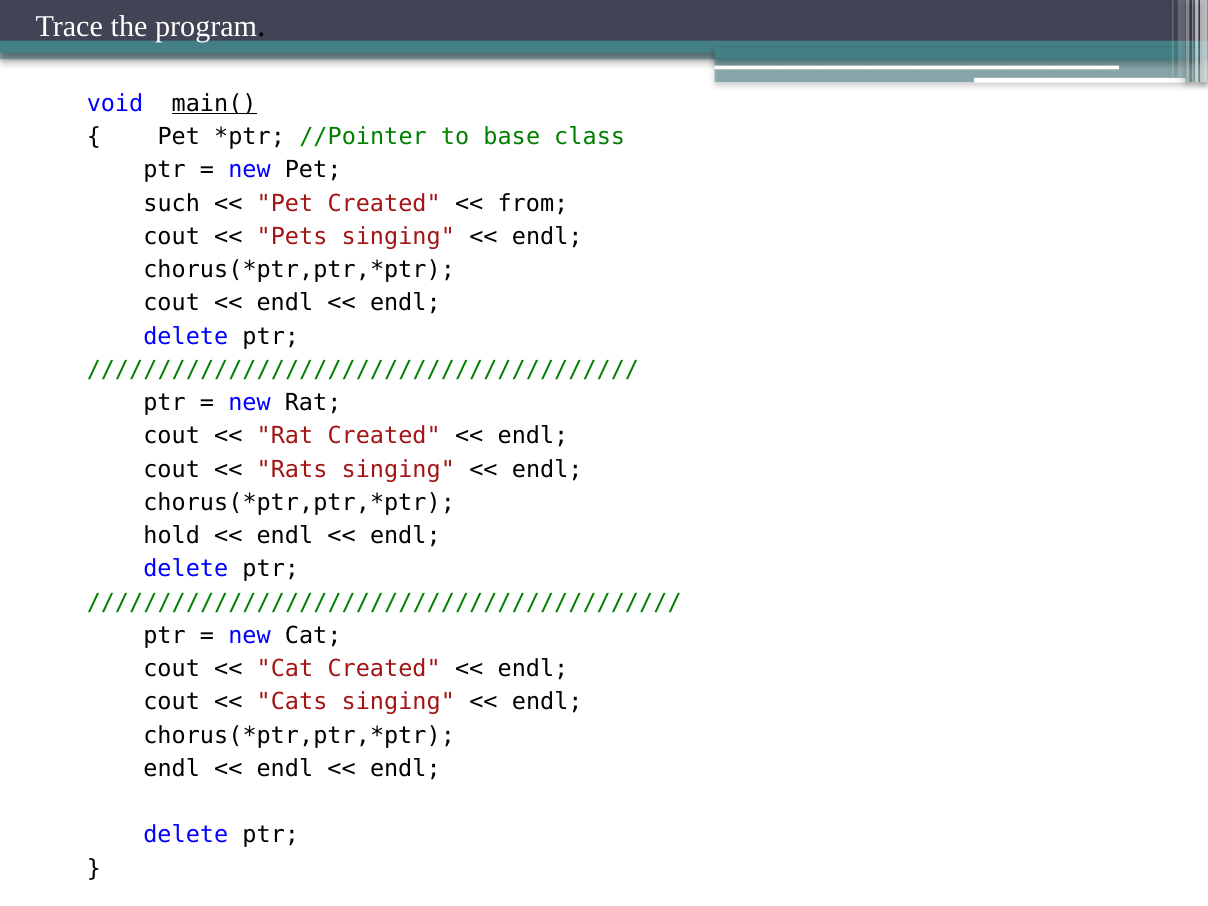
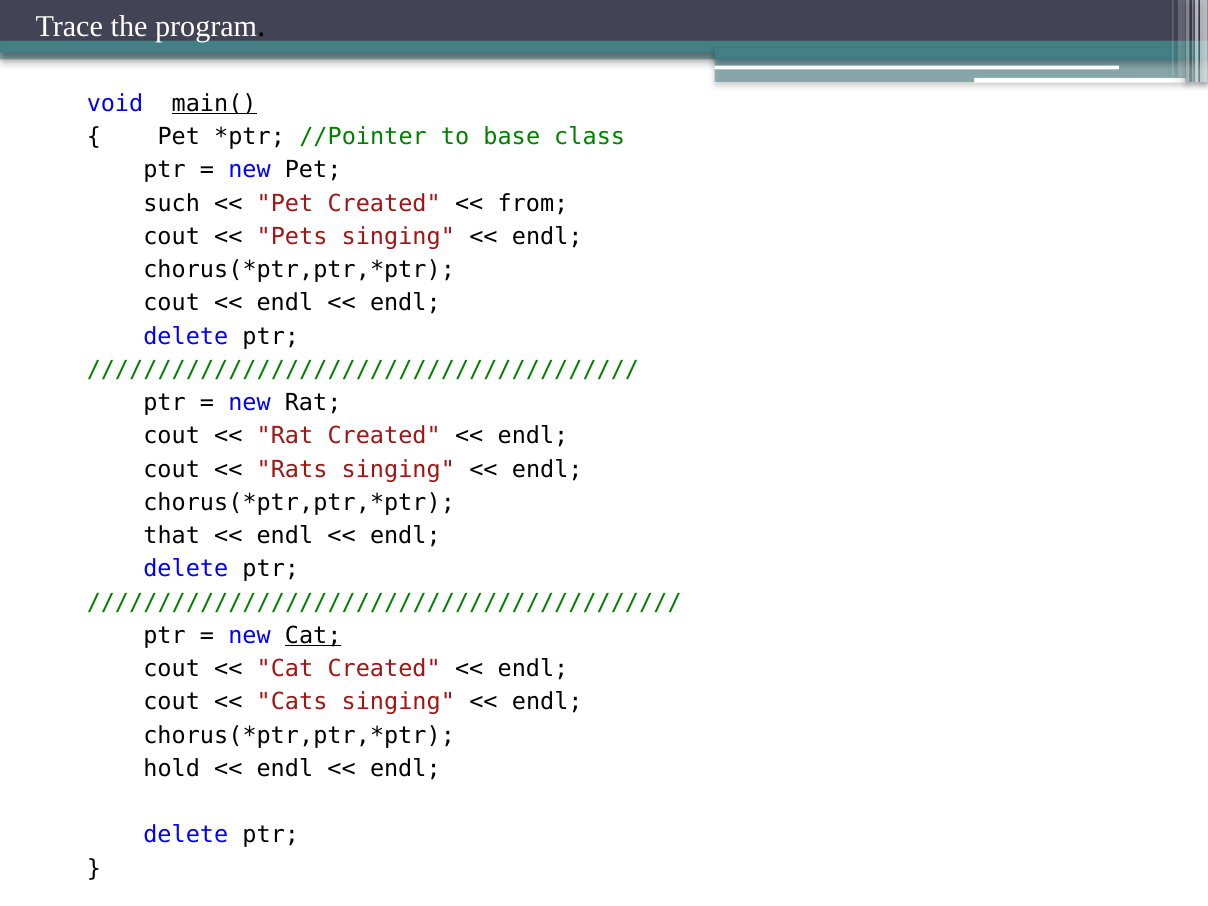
hold: hold -> that (172, 536)
Cat underline: none -> present (313, 636)
endl: endl -> hold (172, 769)
